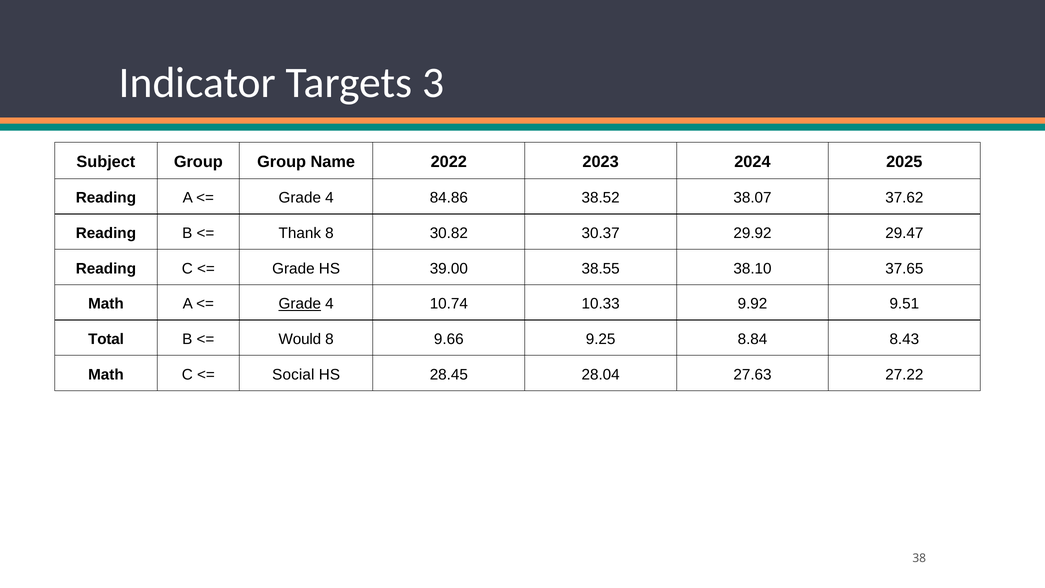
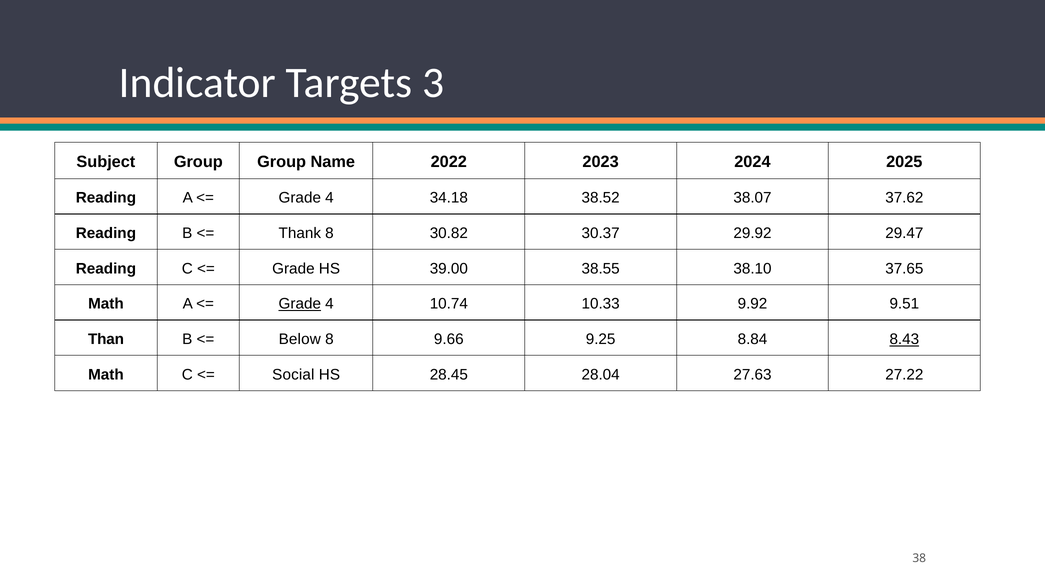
84.86: 84.86 -> 34.18 (449, 198)
Total: Total -> Than (106, 339)
Would: Would -> Below (300, 339)
8.43 underline: none -> present (904, 339)
